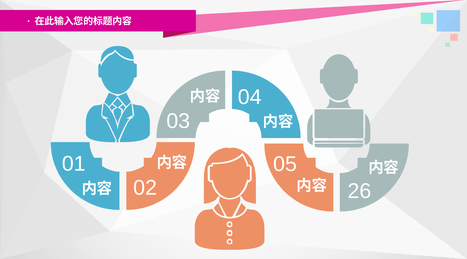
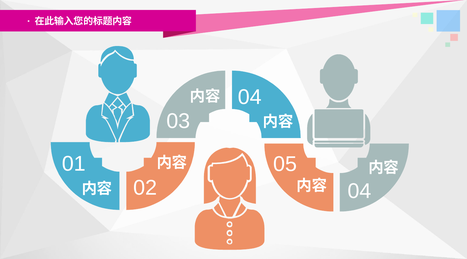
26: 26 -> 04 (359, 191)
